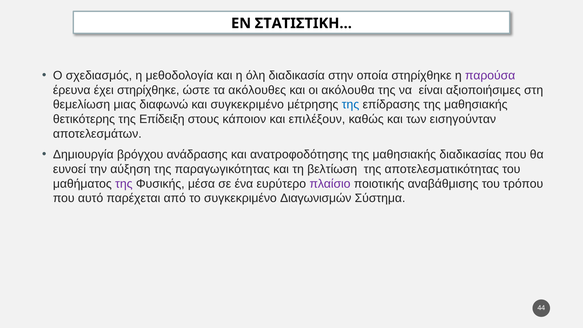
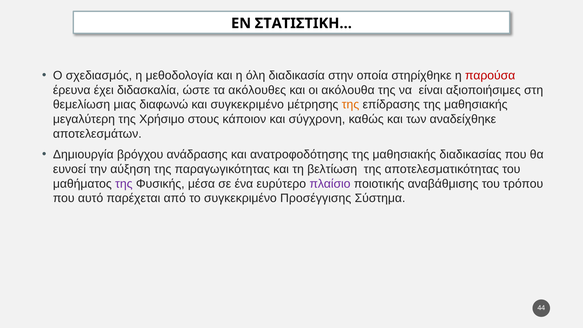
παρούσα colour: purple -> red (490, 75)
έχει στηρίχθηκε: στηρίχθηκε -> διδασκαλία (148, 90)
της colour: blue -> orange (350, 105)
θετικότερης: θετικότερης -> μεγαλύτερη (84, 119)
Επίδειξη: Επίδειξη -> Χρήσιμο (162, 119)
επιλέξουν: επιλέξουν -> σύγχρονη (317, 119)
εισηγούνταν: εισηγούνταν -> αναδείχθηκε (463, 119)
Διαγωνισμών: Διαγωνισμών -> Προσέγγισης (316, 198)
